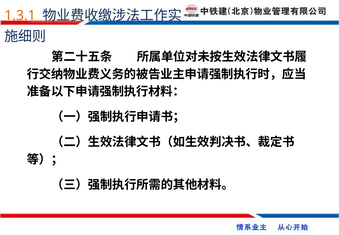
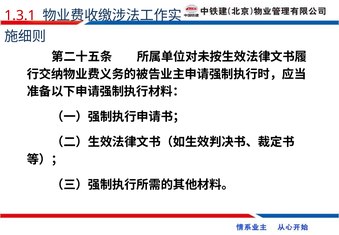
1.3.1 colour: orange -> red (20, 16)
